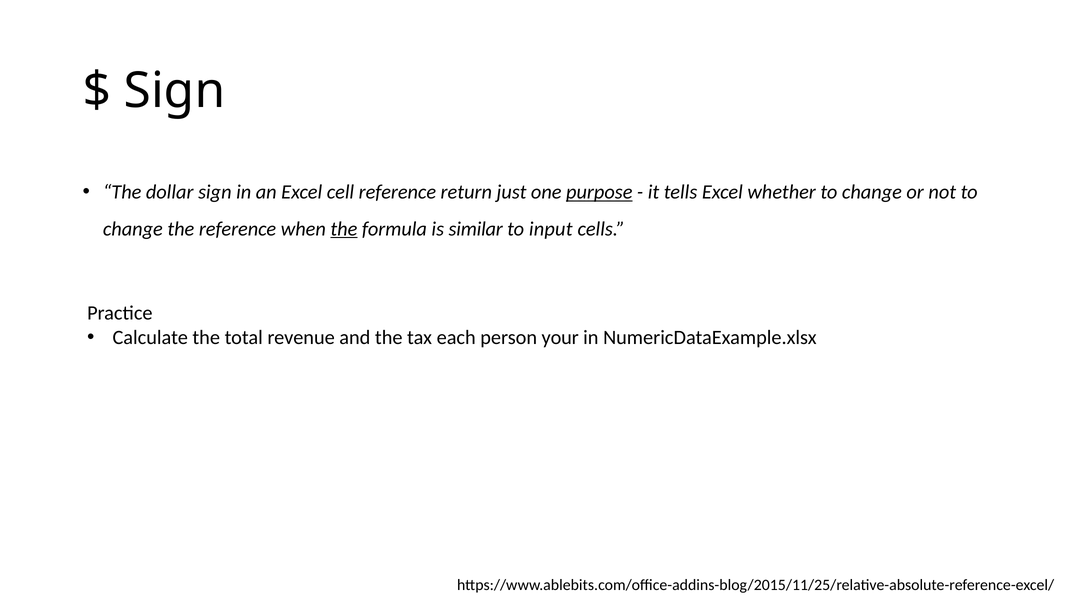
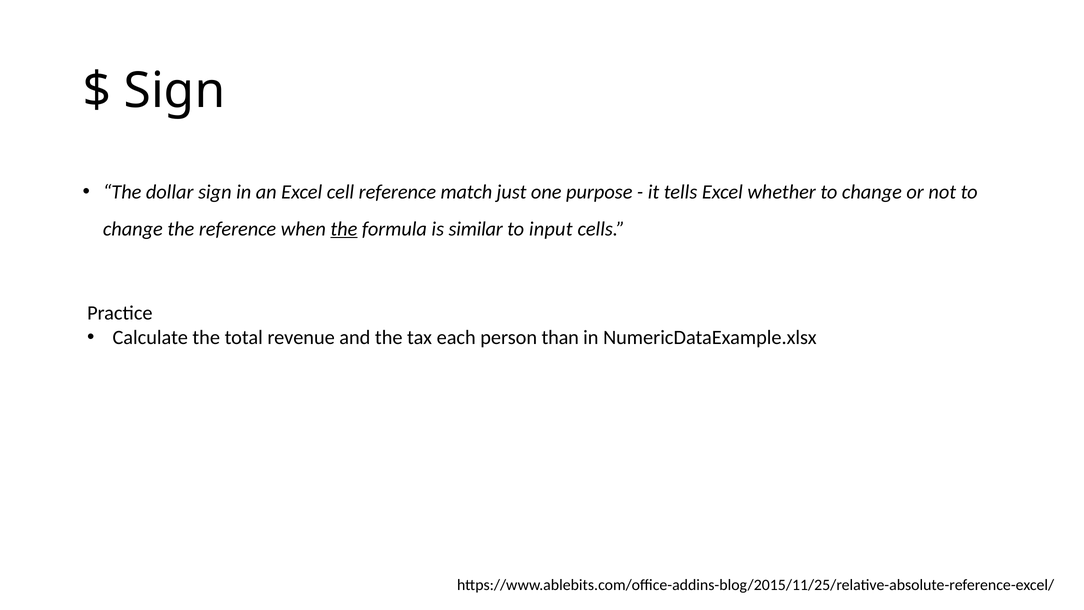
return: return -> match (466, 192)
purpose underline: present -> none (599, 192)
your: your -> than (560, 337)
